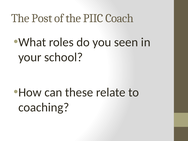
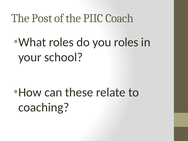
you seen: seen -> roles (126, 42)
